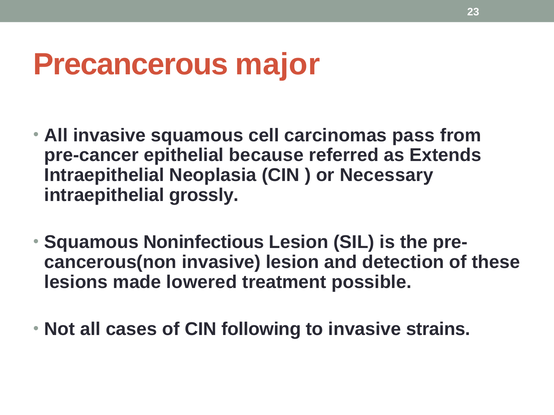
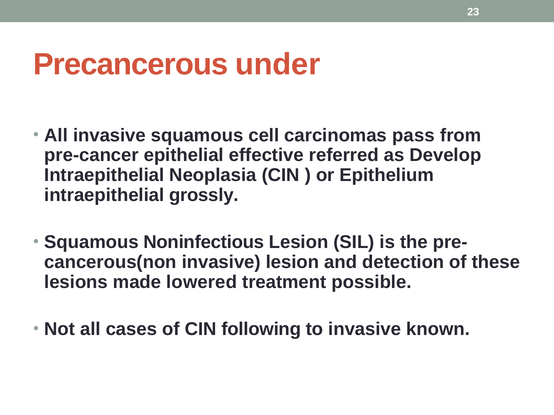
major: major -> under (278, 64)
because: because -> effective (266, 155)
Extends: Extends -> Develop (445, 155)
Necessary: Necessary -> Epithelium (387, 175)
strains: strains -> known (438, 330)
